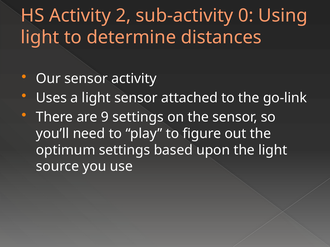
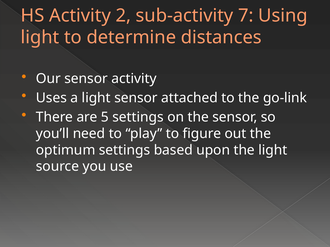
0: 0 -> 7 (246, 16)
9: 9 -> 5 (105, 117)
